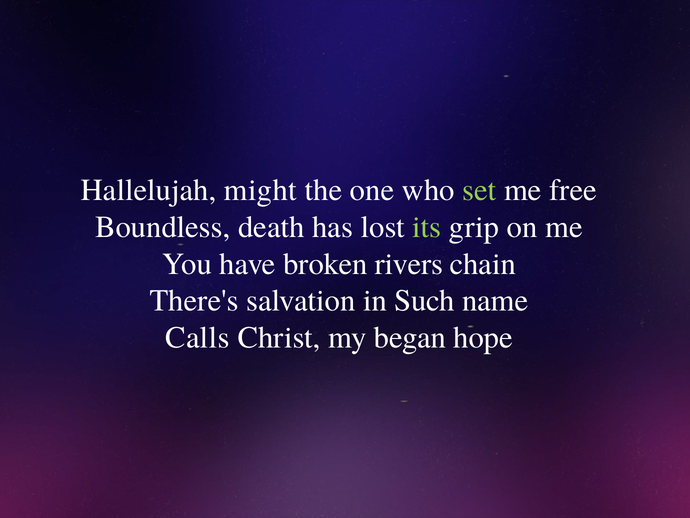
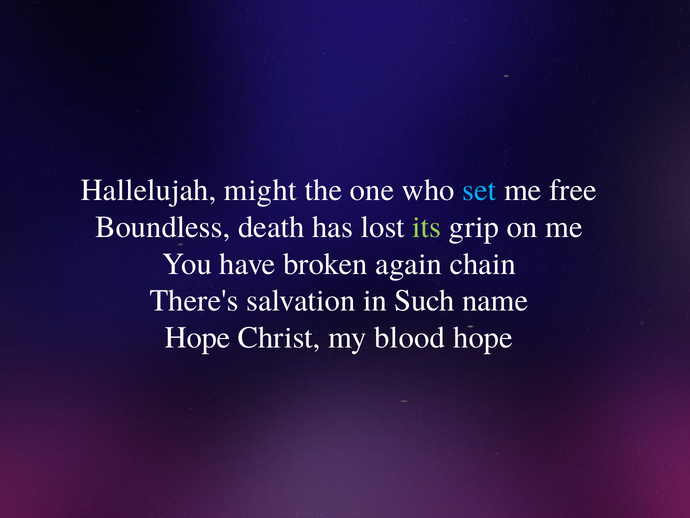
set colour: light green -> light blue (479, 190)
rivers: rivers -> again (409, 264)
Calls: Calls -> Hope (198, 337)
began: began -> blood (410, 337)
